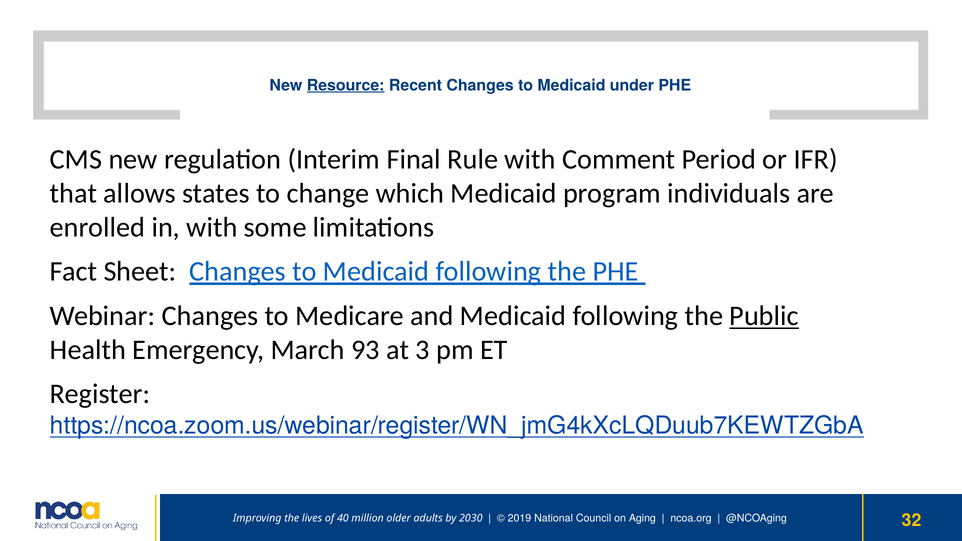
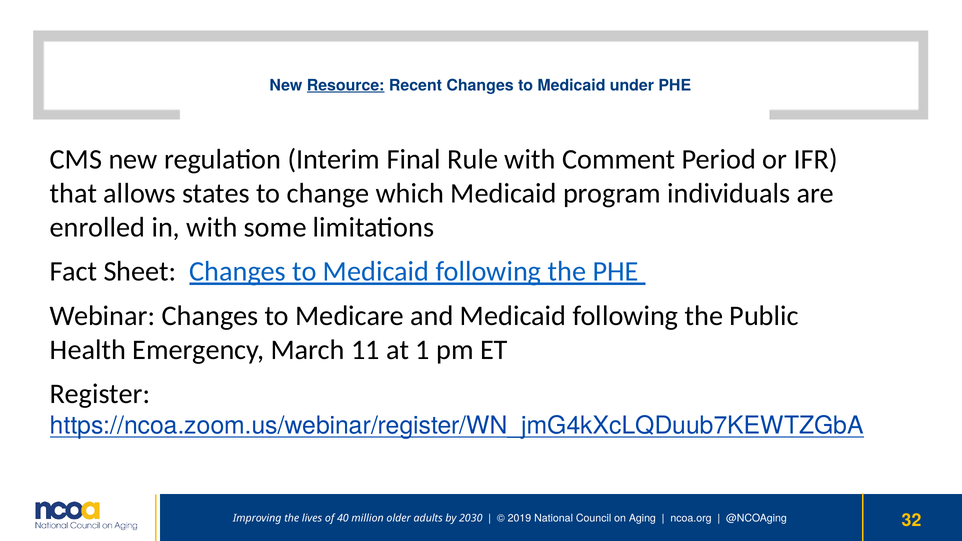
Public underline: present -> none (764, 316)
93: 93 -> 11 (365, 350)
3: 3 -> 1 (423, 350)
